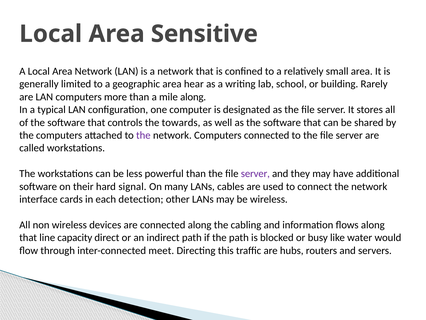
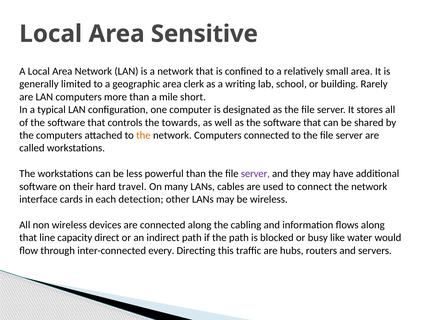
hear: hear -> clerk (194, 84)
mile along: along -> short (193, 97)
the colour: purple -> orange (143, 135)
signal: signal -> travel (132, 186)
meet: meet -> every (161, 250)
